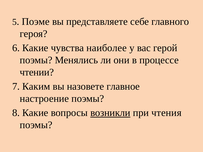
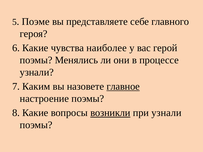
чтении: чтении -> узнали (37, 72)
главное underline: none -> present (123, 87)
при чтения: чтения -> узнали (166, 113)
